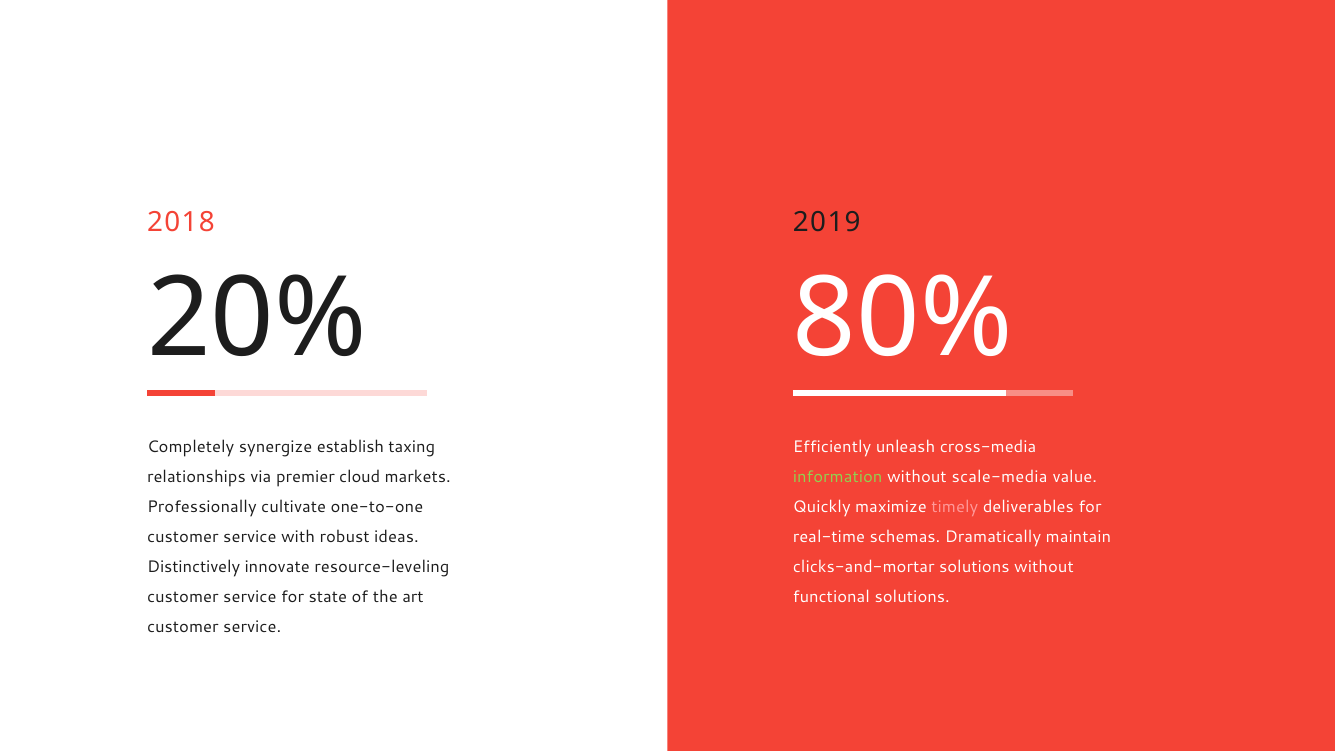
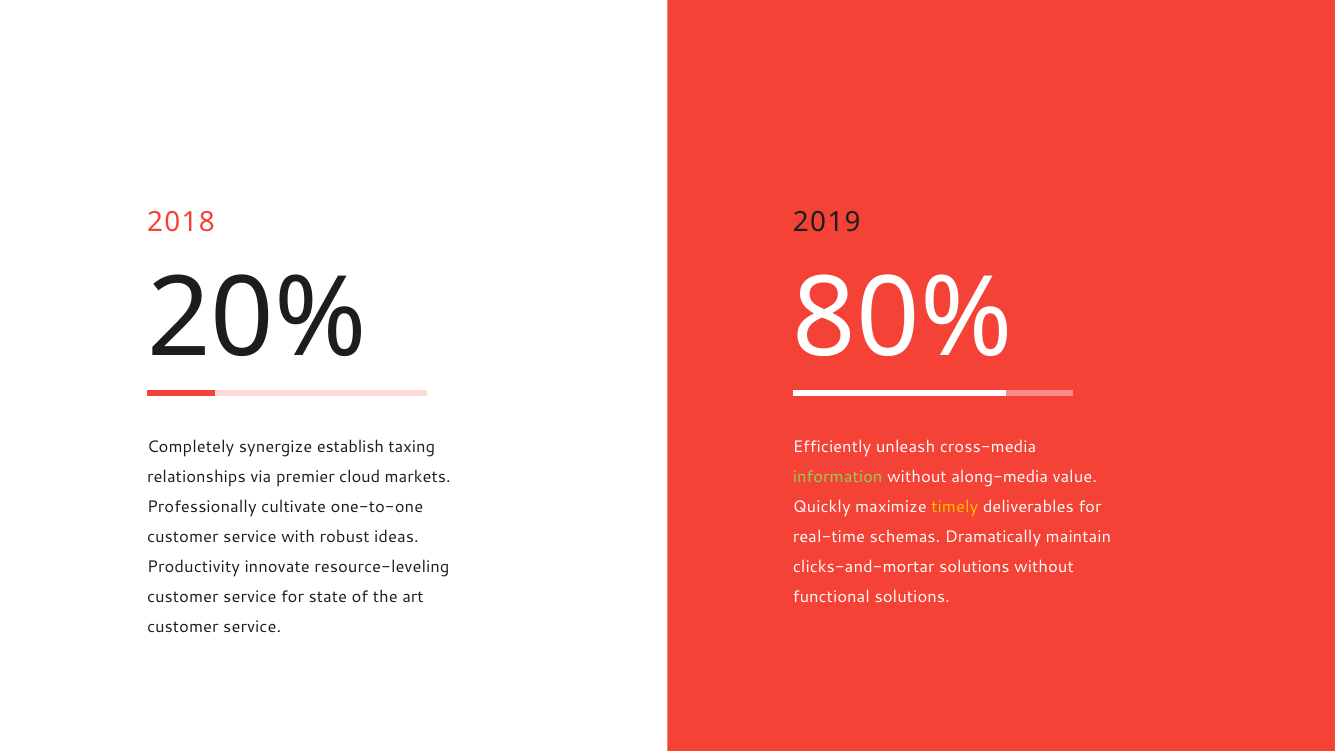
scale-media: scale-media -> along-media (1000, 477)
timely colour: pink -> yellow (955, 507)
Distinctively: Distinctively -> Productivity (194, 567)
